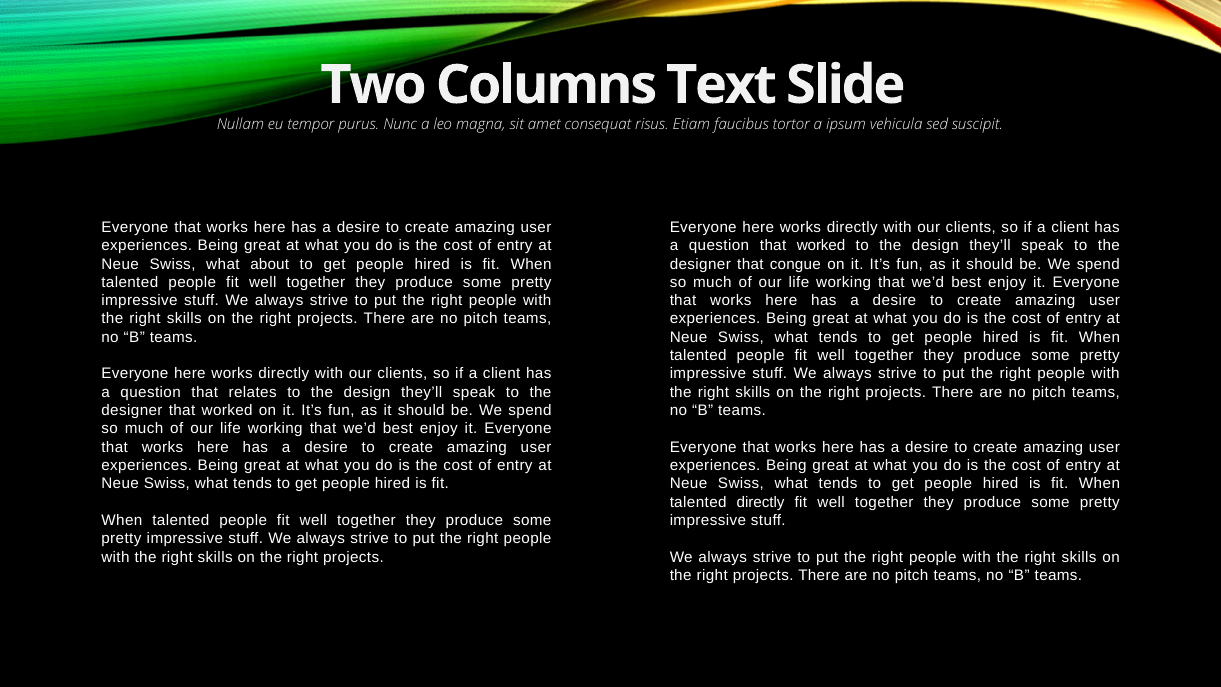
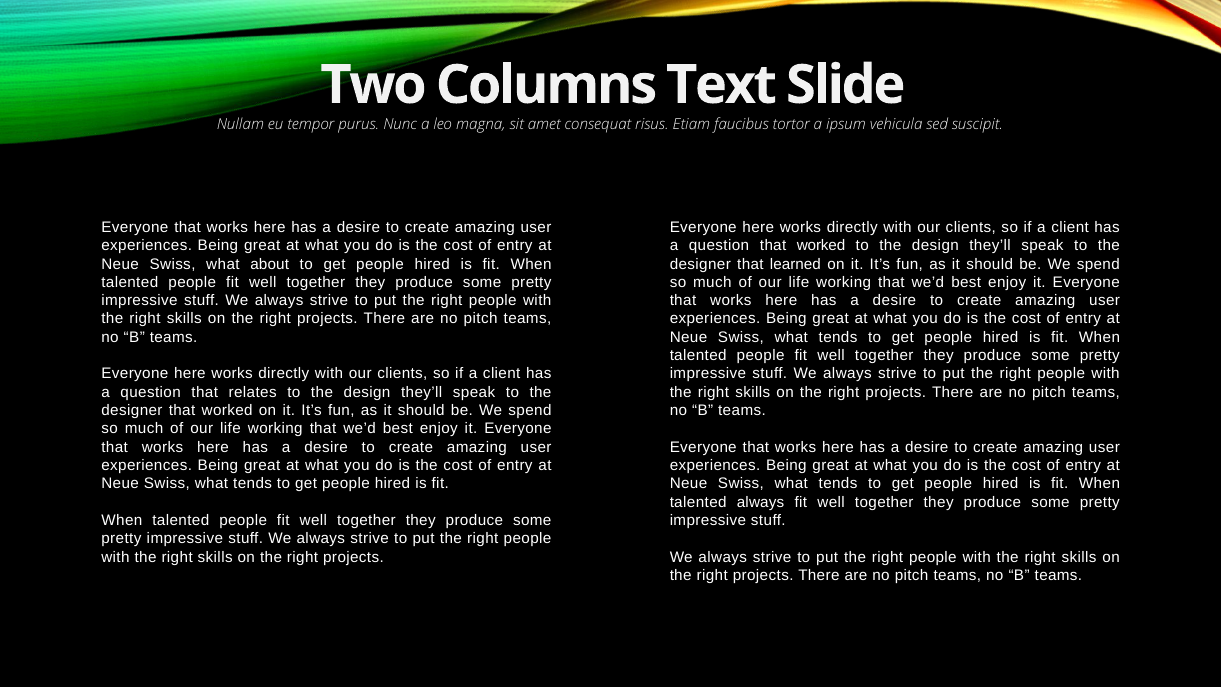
congue: congue -> learned (795, 264)
talented directly: directly -> always (761, 502)
